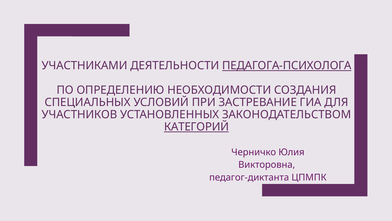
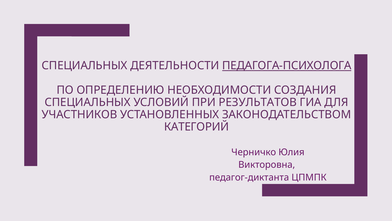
УЧАСТНИКАМИ: УЧАСТНИКАМИ -> СПЕЦИАЛЬНЫХ (85, 65)
ЗАСТРЕВАНИЕ: ЗАСТРЕВАНИЕ -> РЕЗУЛЬТАТОВ (258, 102)
КАТЕГОРИЙ underline: present -> none (197, 127)
